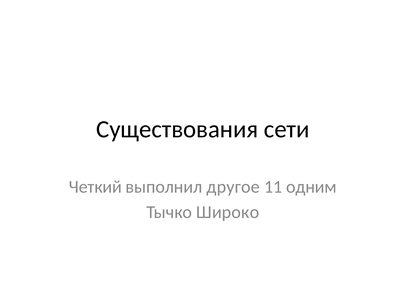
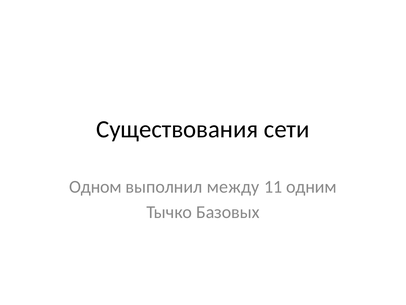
Четкий: Четкий -> Одном (95, 187)
другое: другое -> между (233, 187)
Широко: Широко -> Базовых (228, 212)
